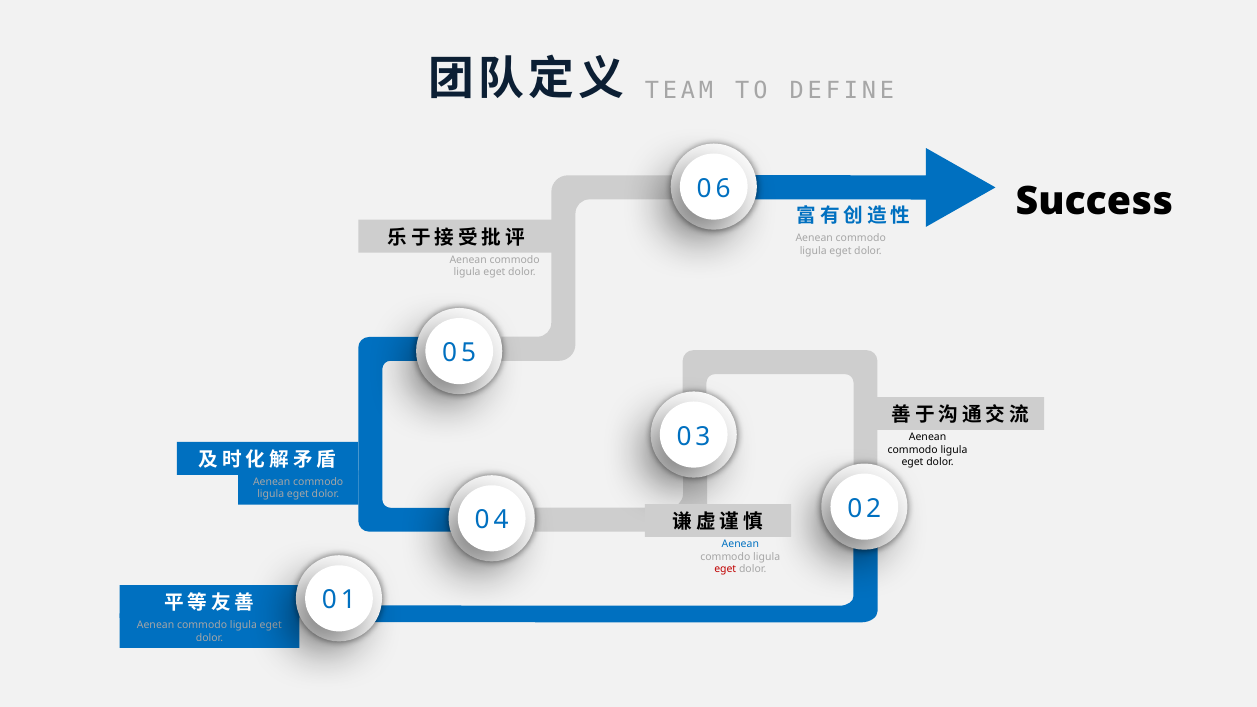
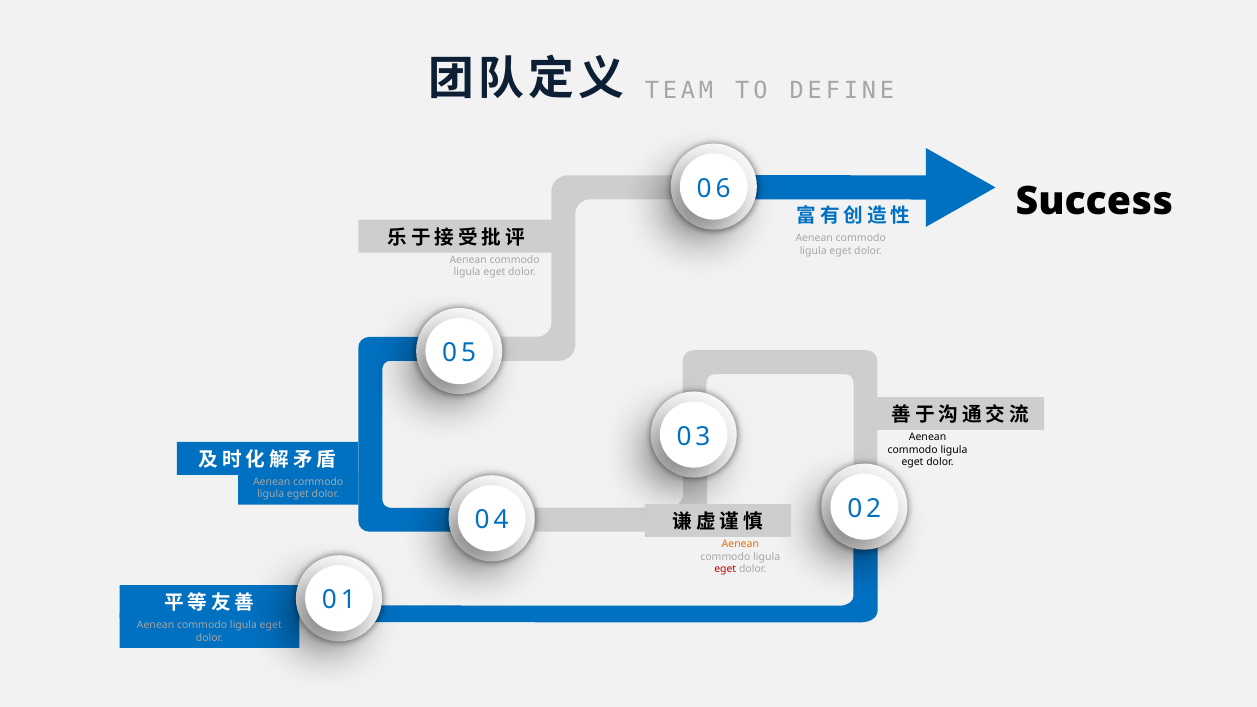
Aenean colour: blue -> orange (740, 544)
